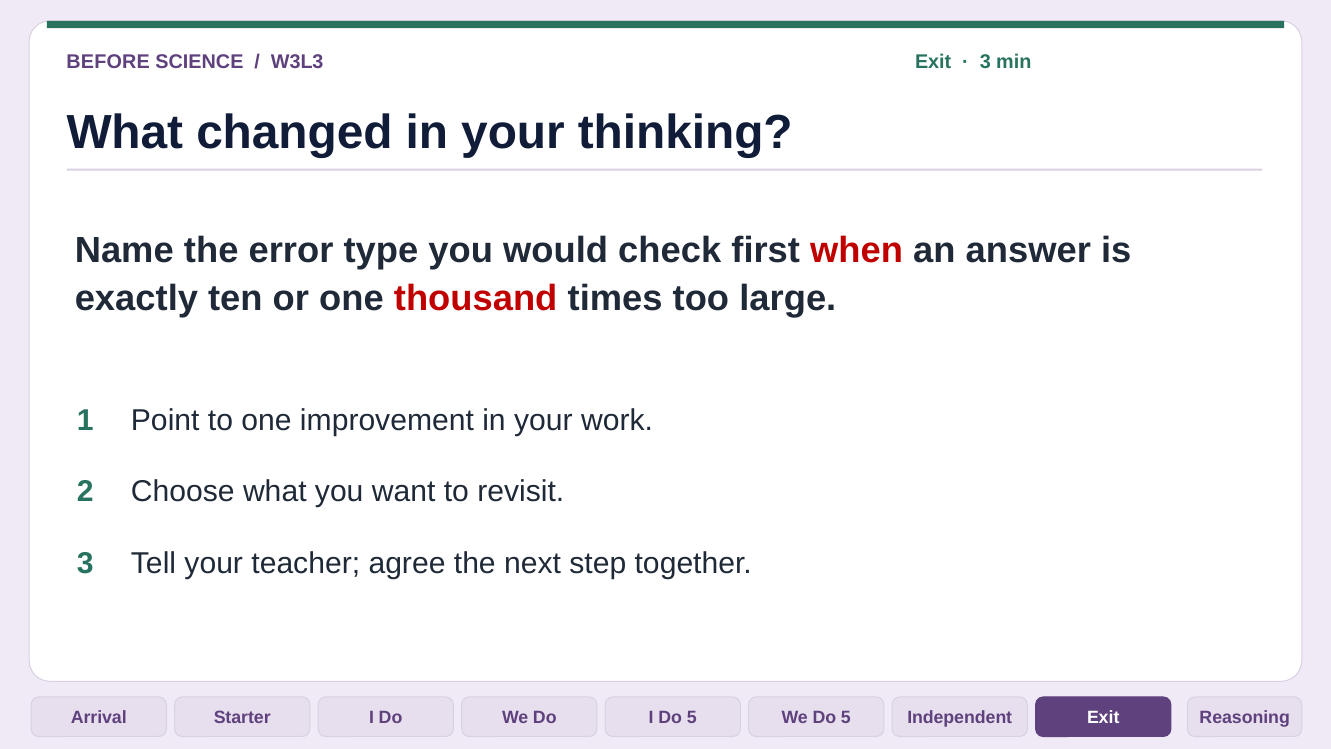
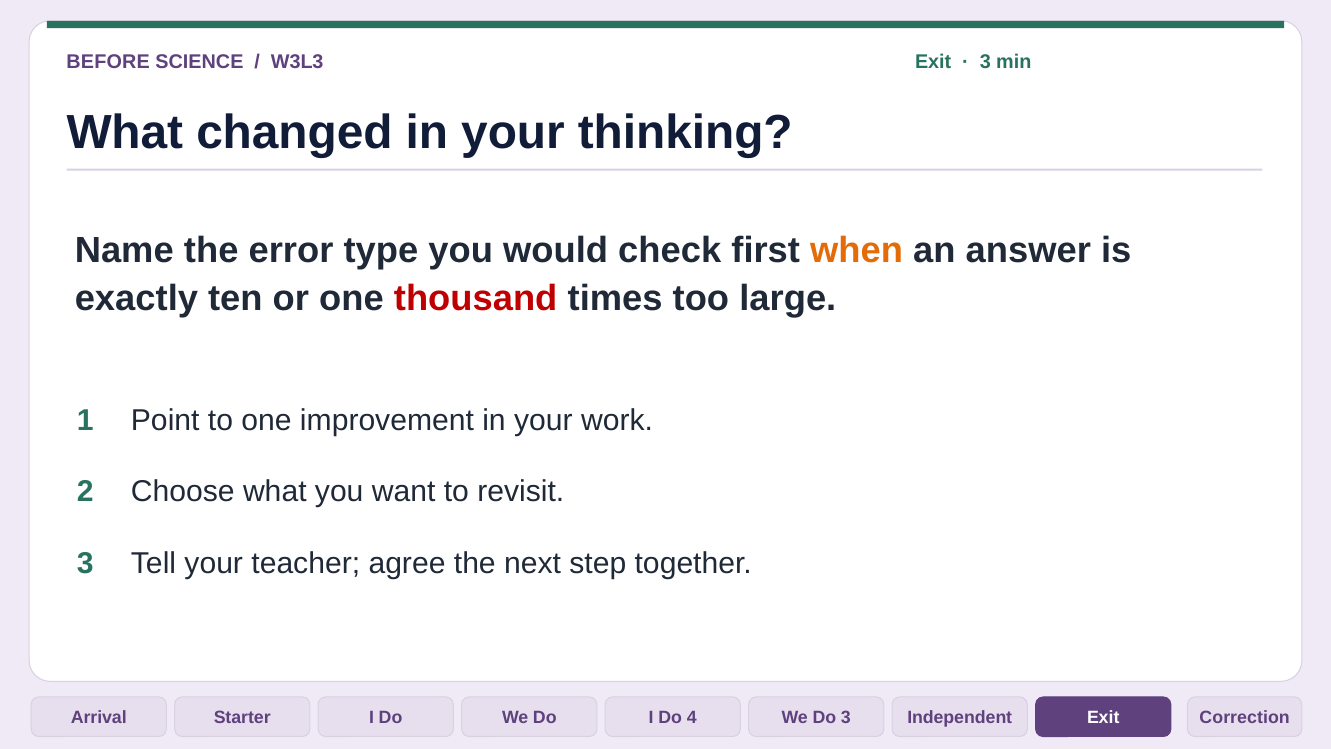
when colour: red -> orange (856, 250)
I Do 5: 5 -> 4 (692, 718)
We Do 5: 5 -> 3 (846, 718)
Reasoning: Reasoning -> Correction (1245, 718)
